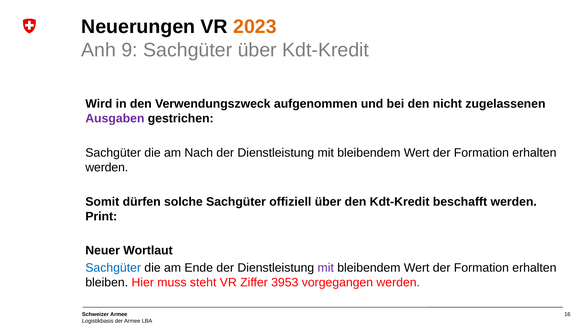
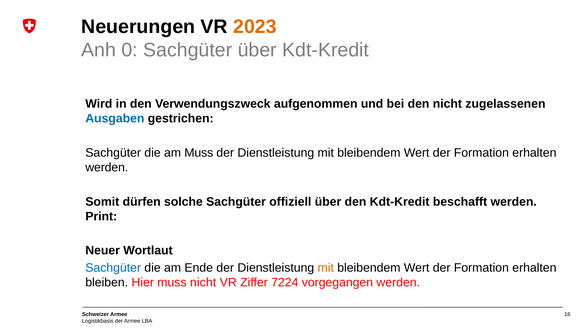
9: 9 -> 0 (130, 50)
Ausgaben colour: purple -> blue (115, 118)
am Nach: Nach -> Muss (199, 153)
mit colour: purple -> orange (326, 267)
muss steht: steht -> nicht (203, 282)
3953: 3953 -> 7224 (285, 282)
